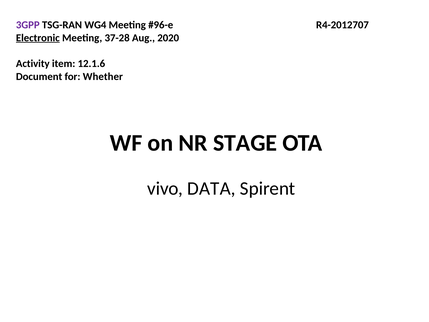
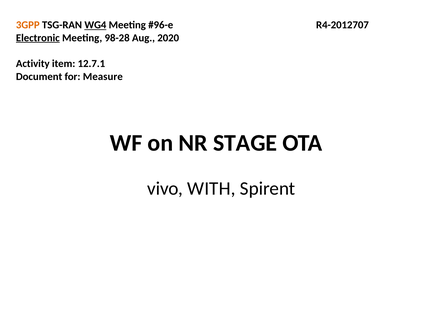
3GPP colour: purple -> orange (28, 25)
WG4 underline: none -> present (95, 25)
37-28: 37-28 -> 98-28 (117, 38)
12.1.6: 12.1.6 -> 12.7.1 (91, 64)
Whether: Whether -> Measure (103, 76)
DATA: DATA -> WITH (211, 189)
